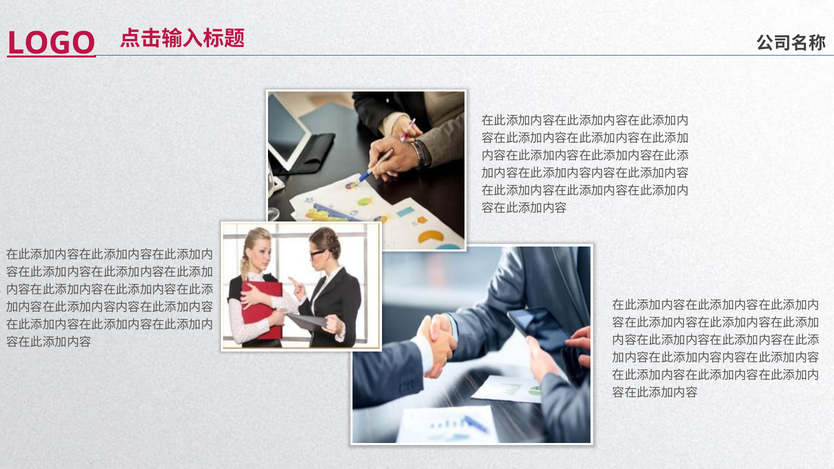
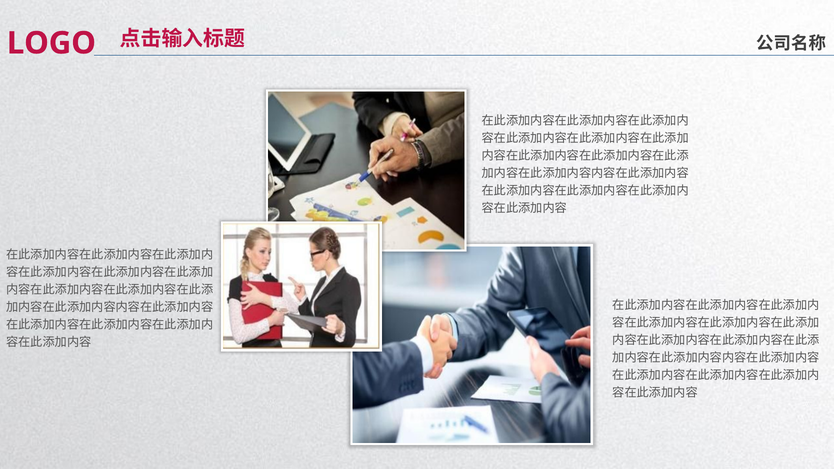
LOGO underline: present -> none (51, 43)
